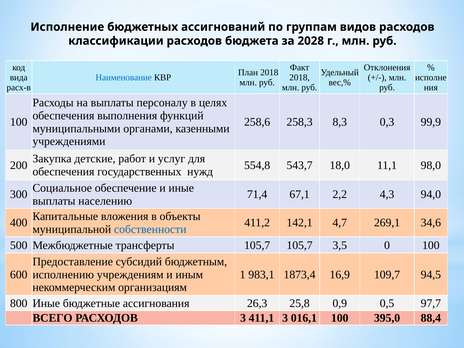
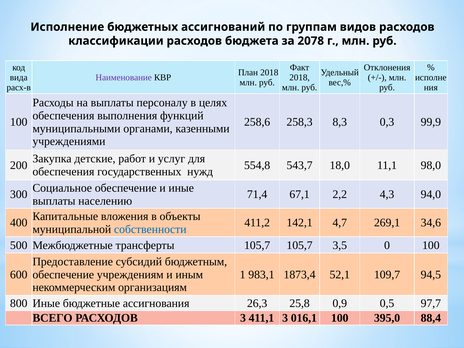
2028: 2028 -> 2078 (311, 41)
Наименование colour: blue -> purple (124, 78)
исполнению: исполнению -> обеспечение (63, 275)
16,9: 16,9 -> 52,1 (340, 275)
